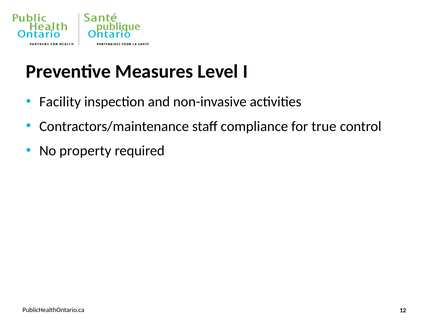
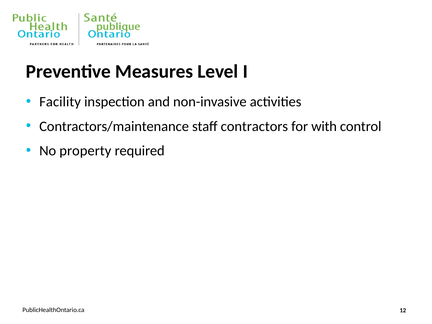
compliance: compliance -> contractors (254, 126)
true: true -> with (324, 126)
